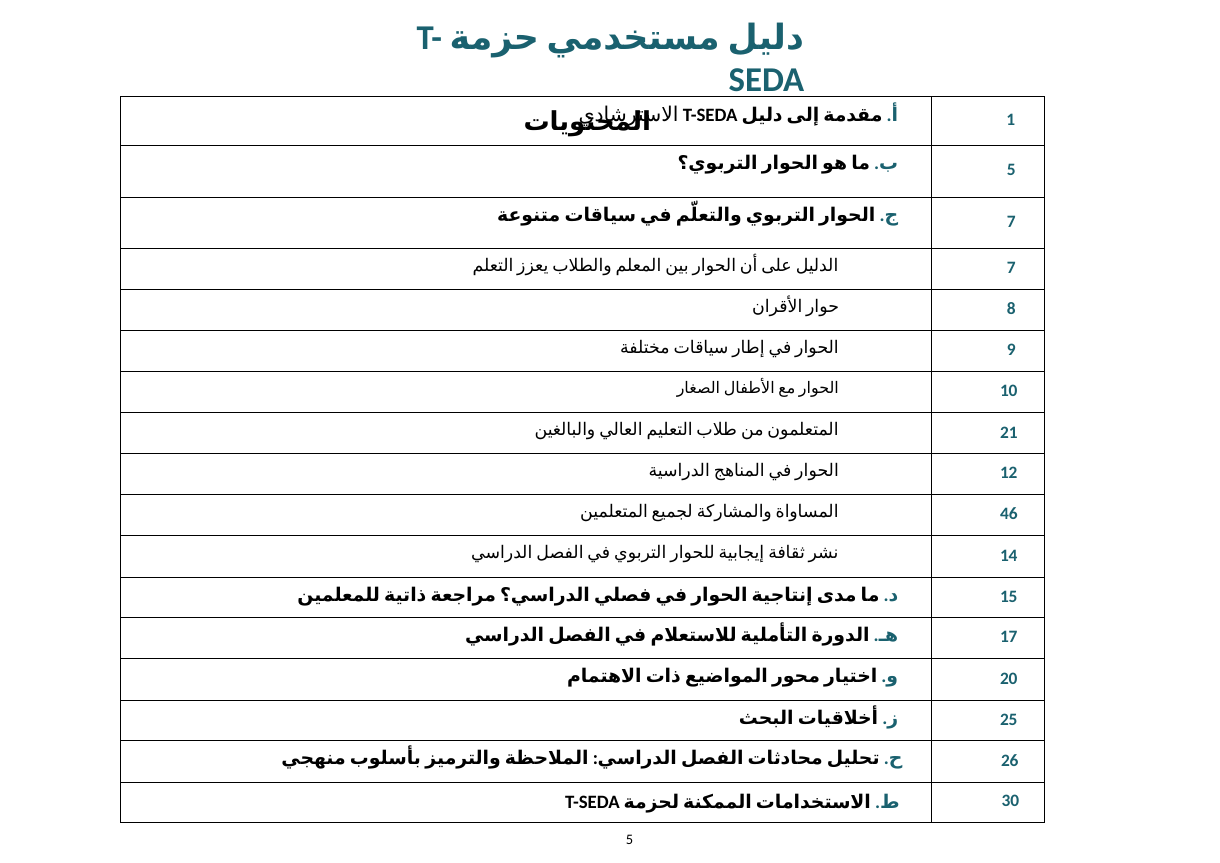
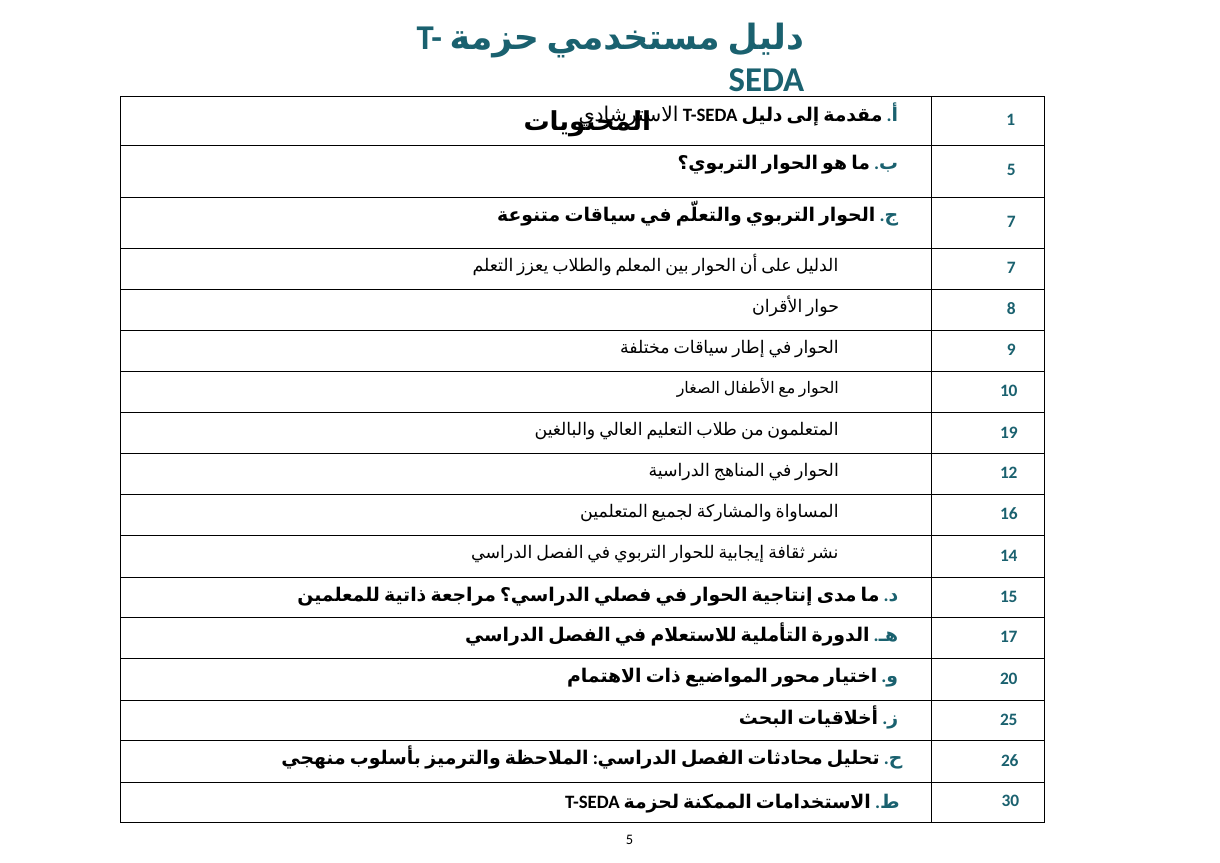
21: 21 -> 19 (1009, 432)
46: 46 -> 16 (1009, 514)
